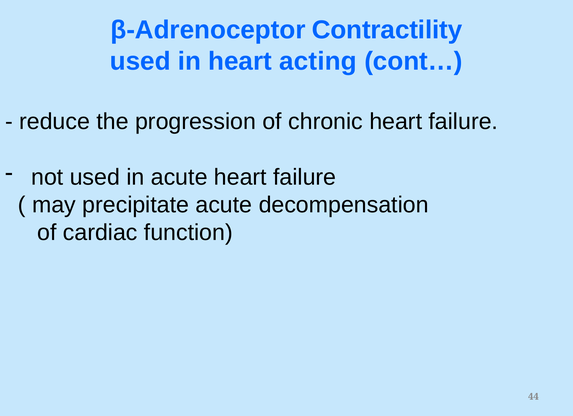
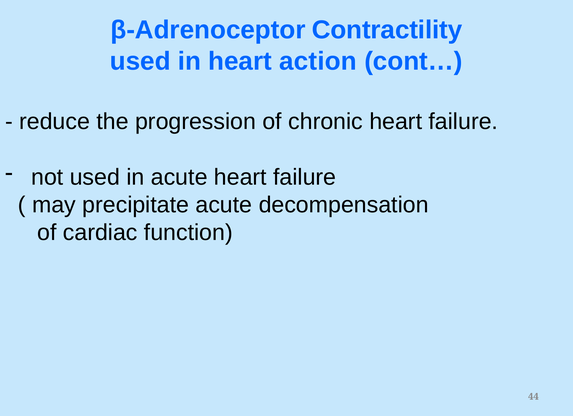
acting: acting -> action (318, 61)
